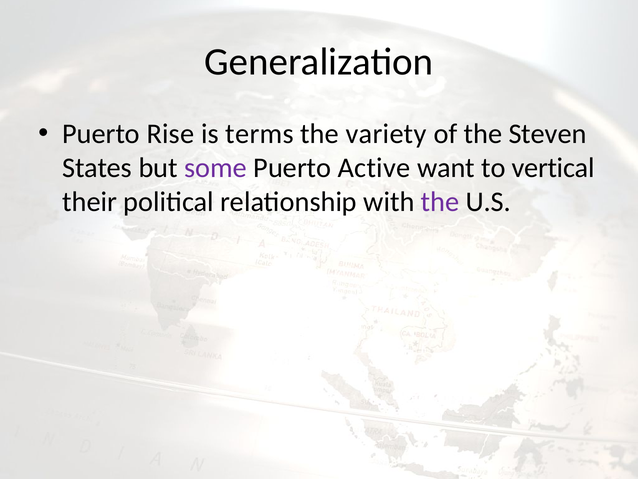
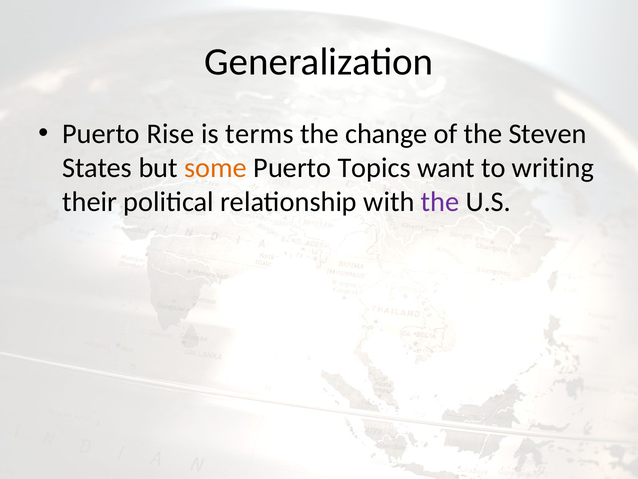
variety: variety -> change (386, 134)
some colour: purple -> orange (216, 168)
Active: Active -> Topics (374, 168)
vertical: vertical -> writing (553, 168)
